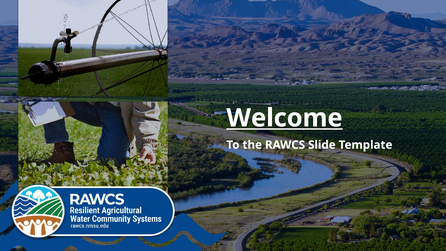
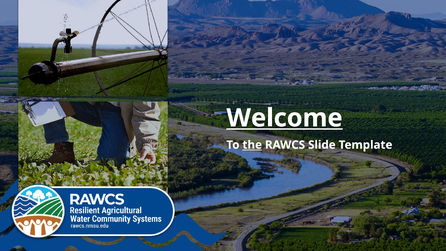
the underline: none -> present (252, 145)
